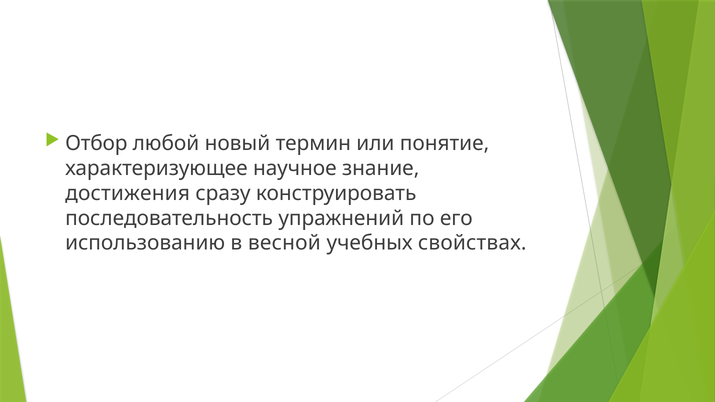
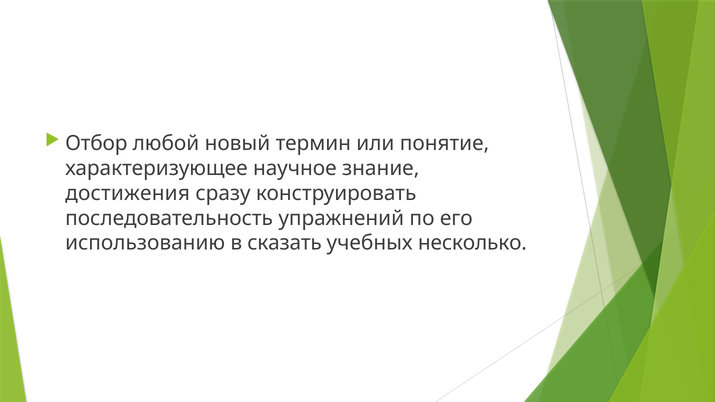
весной: весной -> сказать (285, 243)
свойствах: свойствах -> несколько (472, 243)
